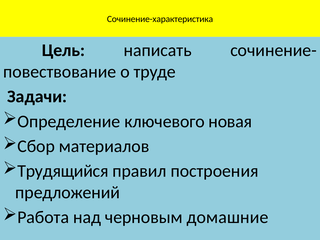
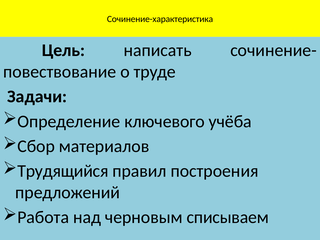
новая: новая -> учёба (230, 121)
домашние: домашние -> списываем (228, 217)
